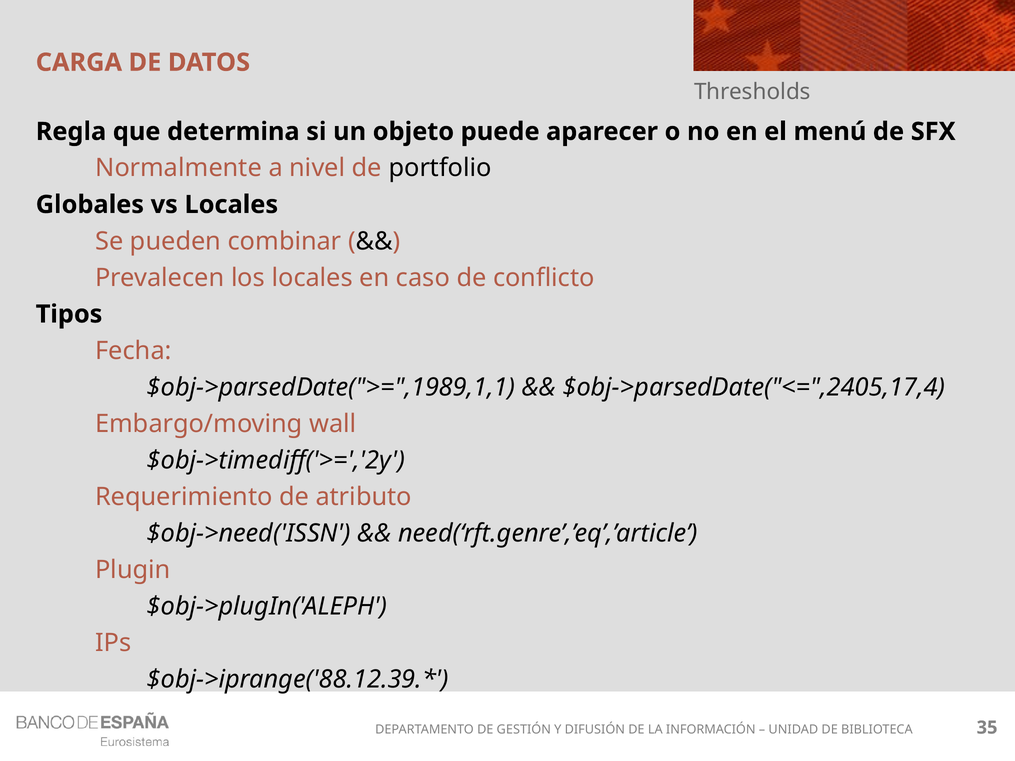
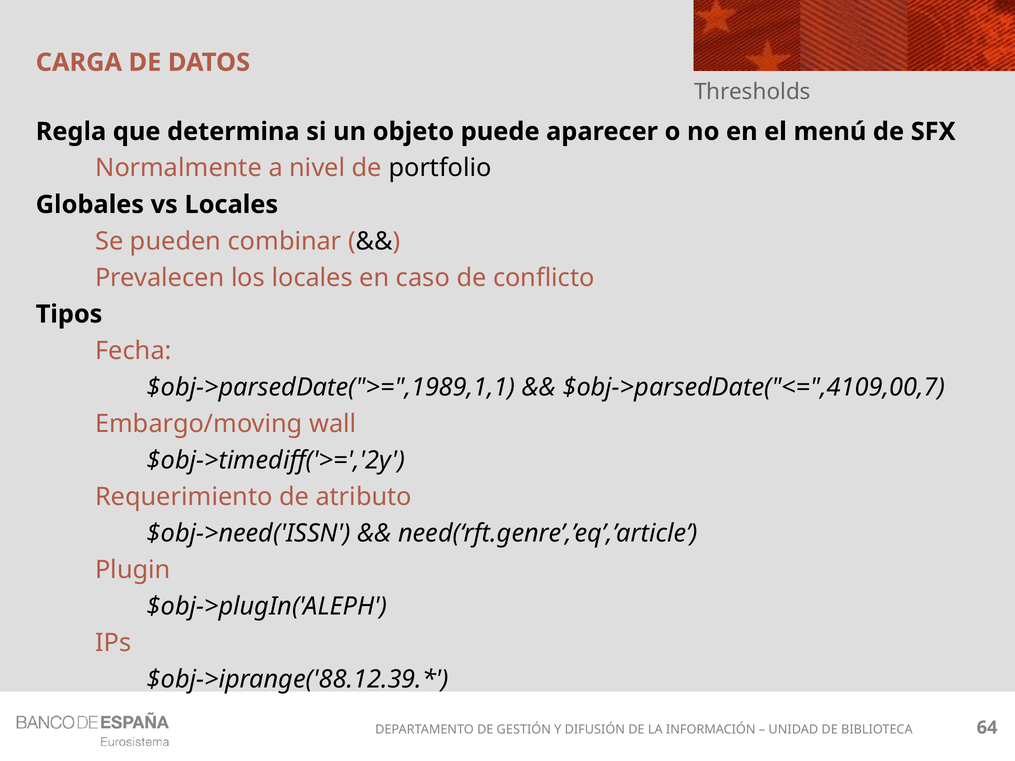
$obj->parsedDate("<=",2405,17,4: $obj->parsedDate("<=",2405,17,4 -> $obj->parsedDate("<=",4109,00,7 (754, 387)
35: 35 -> 64 (987, 728)
